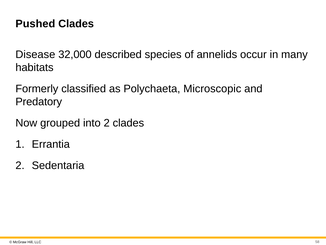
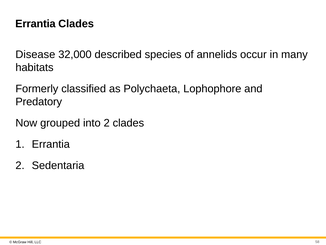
Pushed: Pushed -> Errantia (35, 24)
Microscopic: Microscopic -> Lophophore (212, 89)
